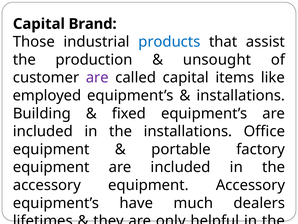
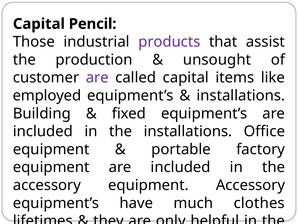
Brand: Brand -> Pencil (93, 24)
products colour: blue -> purple (169, 42)
dealers: dealers -> clothes (259, 203)
